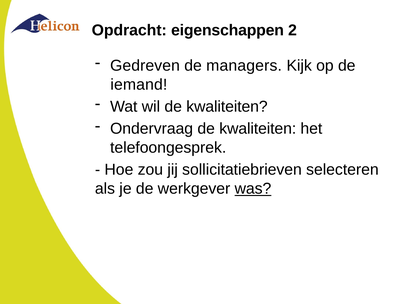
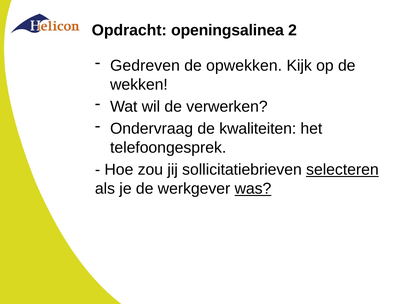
eigenschappen: eigenschappen -> openingsalinea (228, 30)
managers: managers -> opwekken (244, 66)
iemand: iemand -> wekken (139, 84)
wil de kwaliteiten: kwaliteiten -> verwerken (227, 107)
selecteren underline: none -> present (342, 170)
